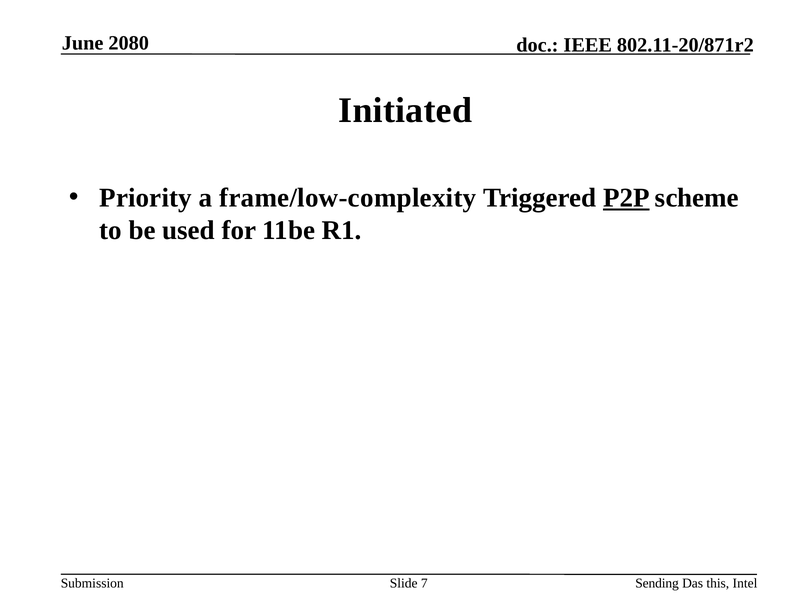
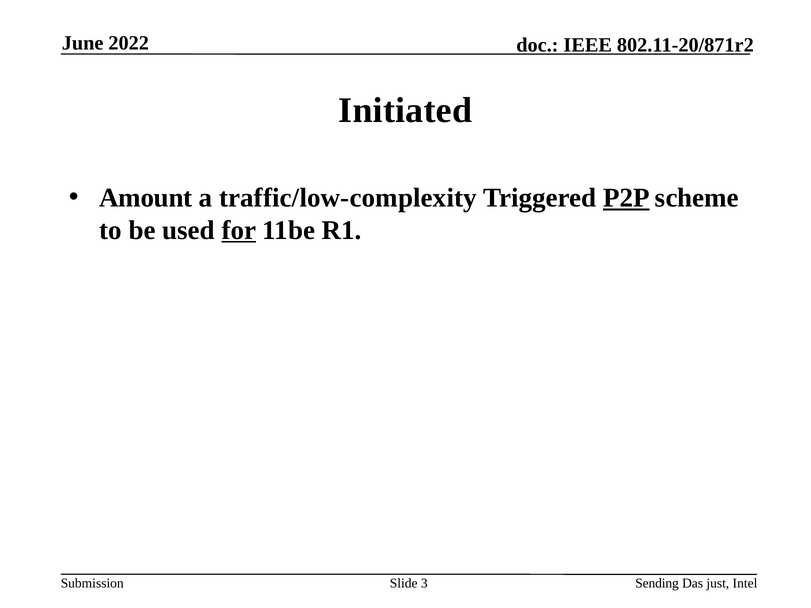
2080: 2080 -> 2022 (129, 43)
Priority: Priority -> Amount (146, 198)
frame/low-complexity: frame/low-complexity -> traffic/low-complexity (348, 198)
for underline: none -> present (239, 230)
7: 7 -> 3 (424, 583)
this: this -> just (718, 583)
